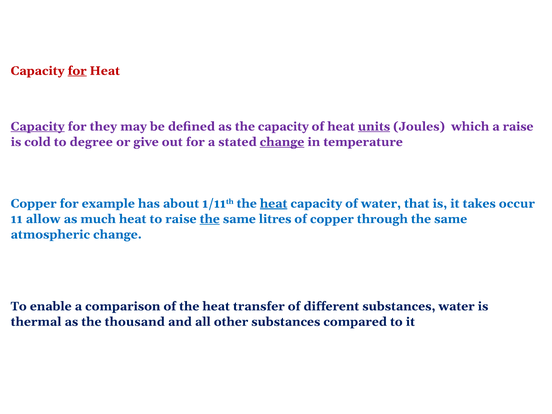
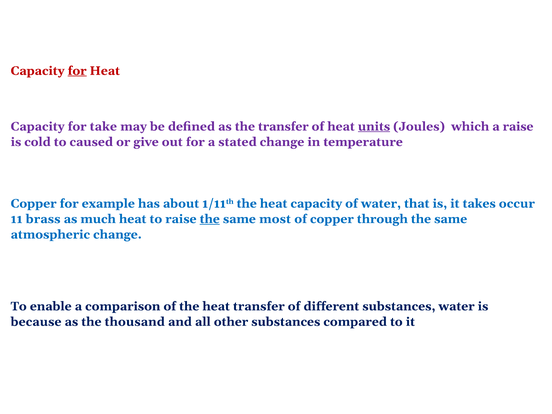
Capacity underline: present -> none (38, 126)
they: they -> take (103, 126)
the capacity: capacity -> transfer (283, 126)
degree: degree -> caused (91, 142)
change underline: present -> none (282, 142)
heat underline: present -> none (274, 204)
allow: allow -> brass (43, 219)
litres: litres -> most (275, 219)
thermal: thermal -> because (36, 322)
